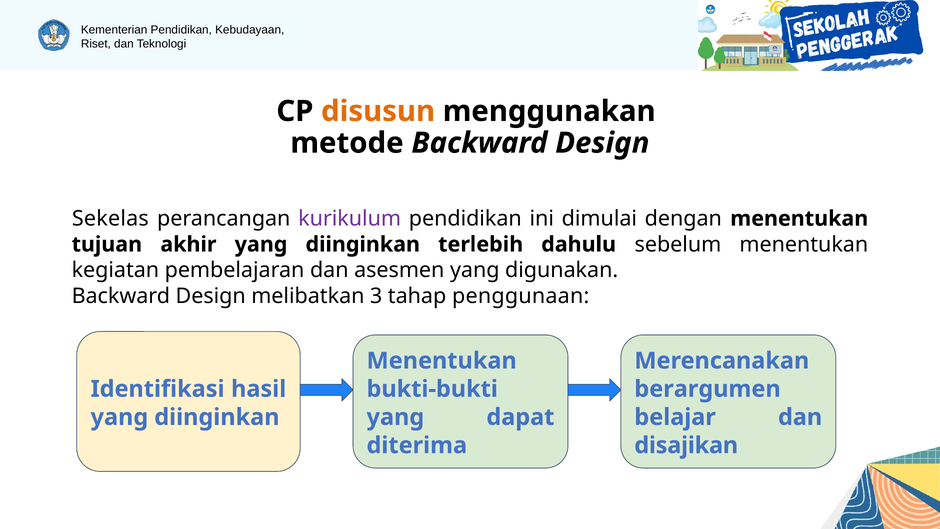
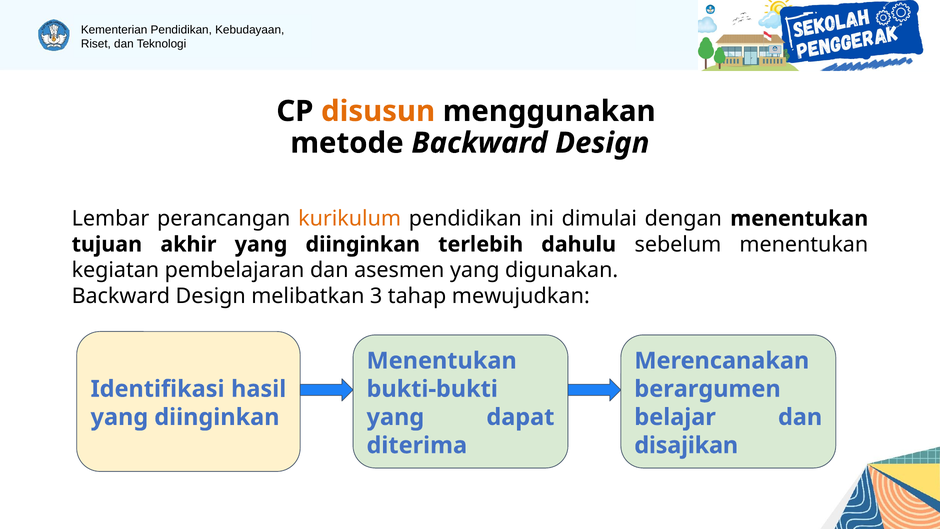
Sekelas: Sekelas -> Lembar (111, 219)
kurikulum colour: purple -> orange (350, 219)
penggunaan: penggunaan -> mewujudkan (521, 296)
